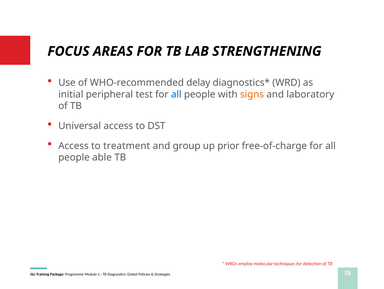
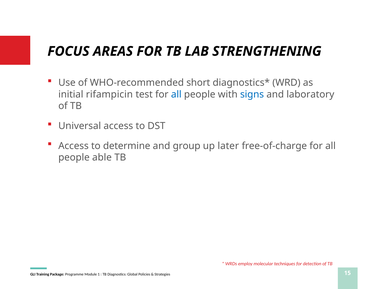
delay: delay -> short (198, 83)
peripheral: peripheral -> rifampicin (109, 94)
signs colour: orange -> blue (252, 94)
treatment: treatment -> determine (127, 146)
prior: prior -> later (228, 146)
